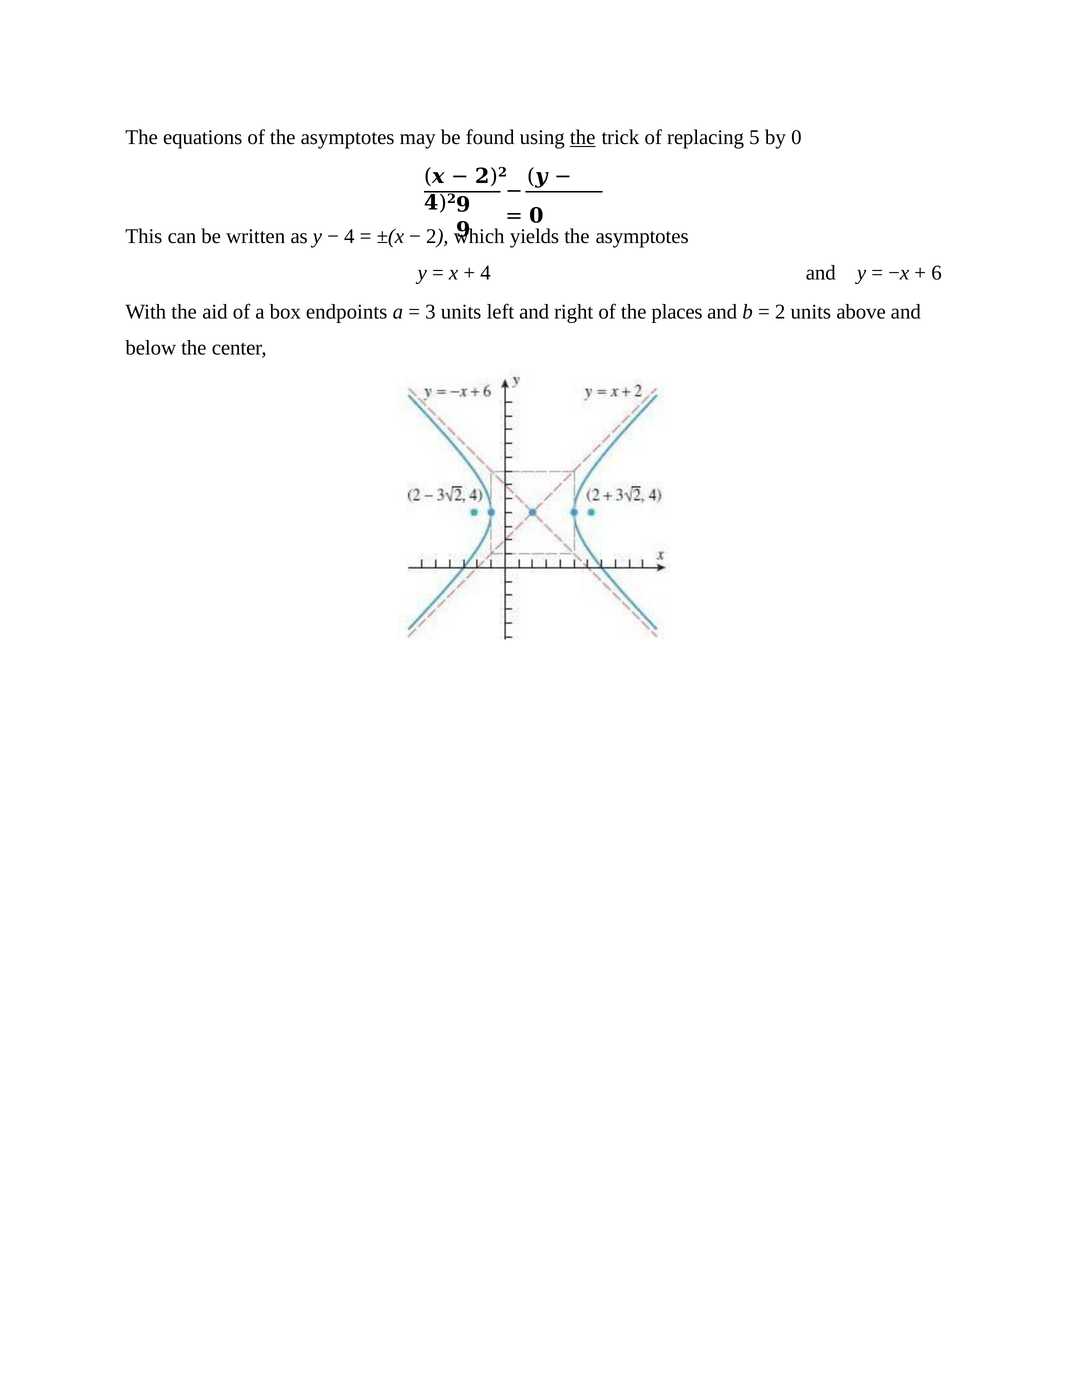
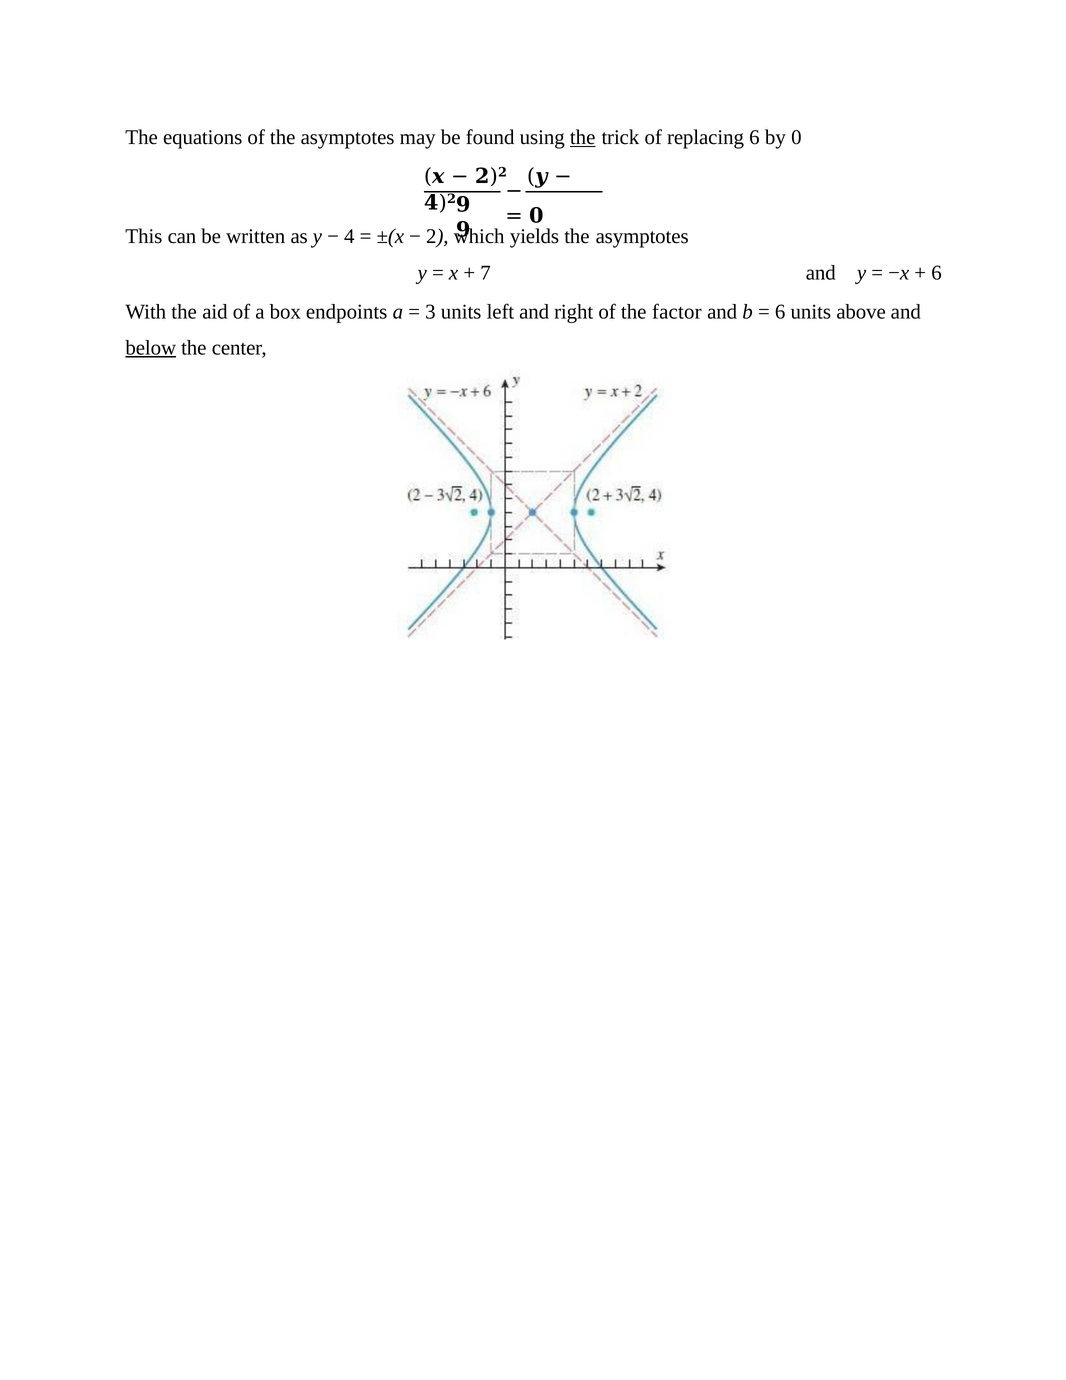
replacing 5: 5 -> 6 (754, 138)
4: 4 -> 7 (486, 273)
places: places -> factor (677, 312)
2: 2 -> 6 (780, 312)
below underline: none -> present (151, 348)
